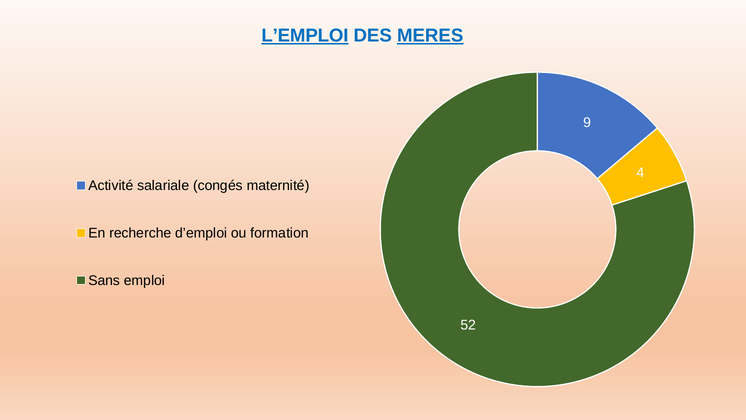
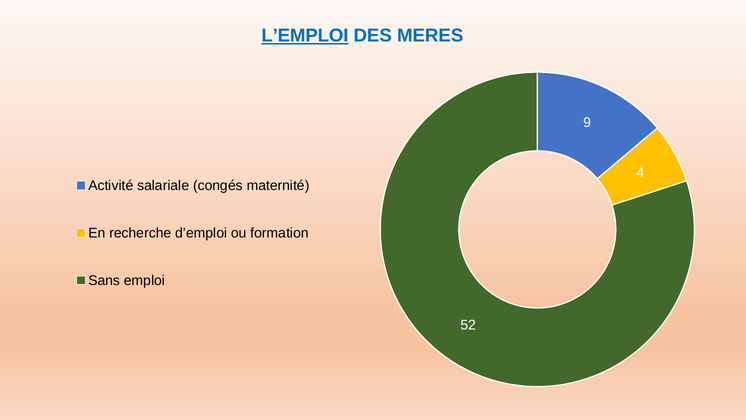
MERES underline: present -> none (430, 36)
